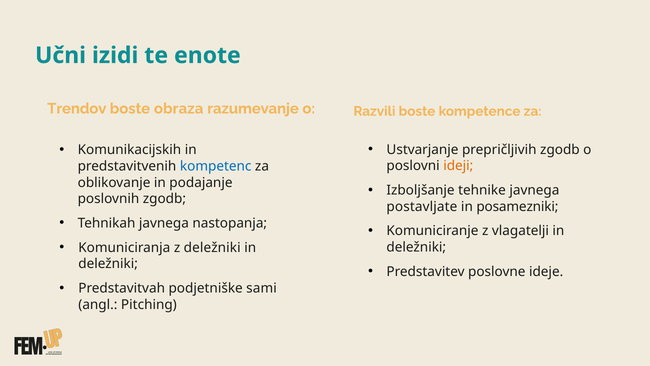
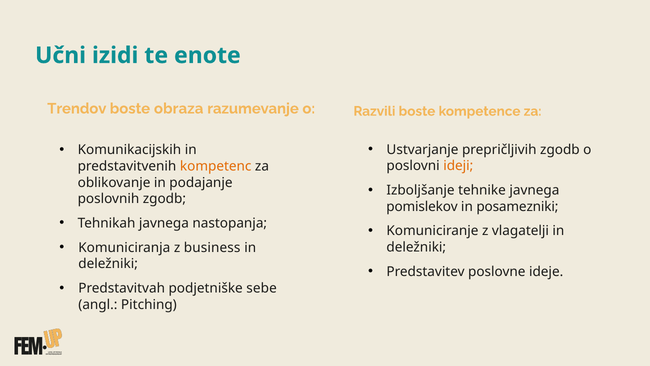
kompetenc colour: blue -> orange (216, 166)
postavljate: postavljate -> pomislekov (422, 206)
z deležniki: deležniki -> business (212, 247)
sami: sami -> sebe (262, 288)
